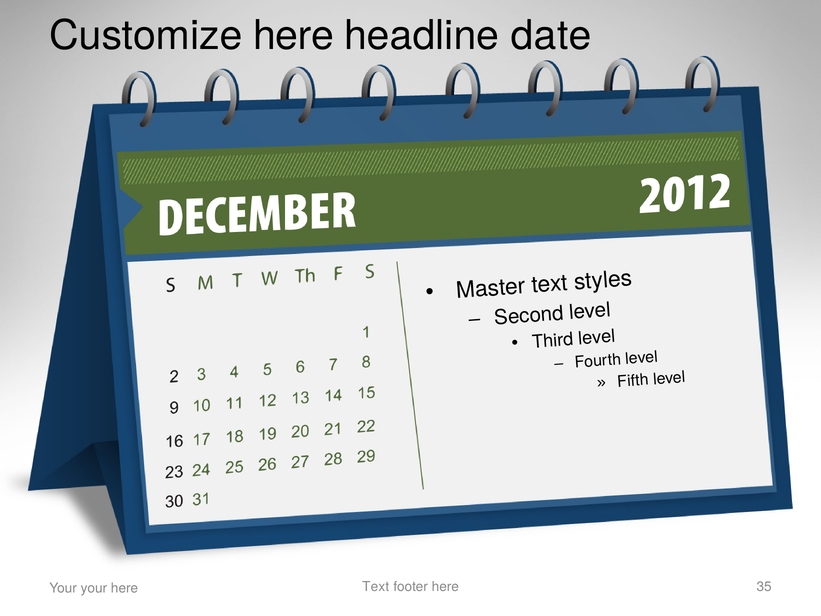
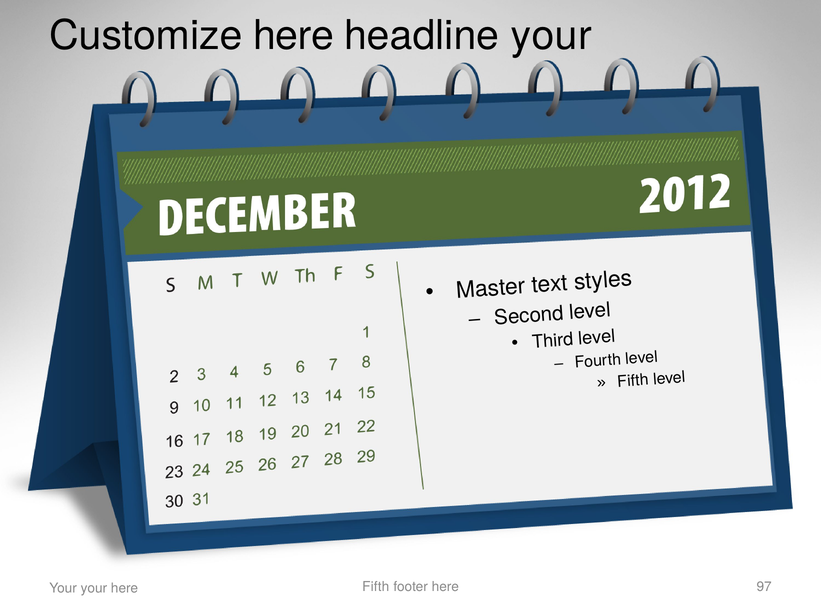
headline date: date -> your (551, 36)
Text: Text -> Fifth (376, 586)
35: 35 -> 97 (764, 586)
